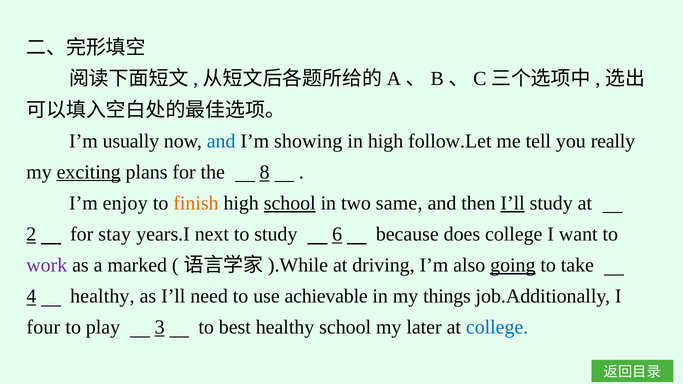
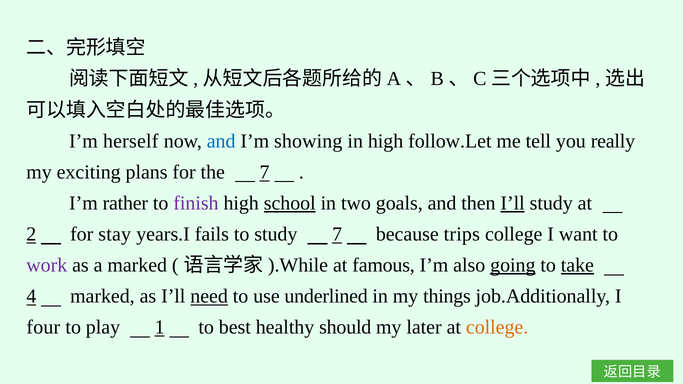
usually: usually -> herself (131, 141)
exciting underline: present -> none (89, 172)
the 8: 8 -> 7 (265, 172)
enjoy: enjoy -> rather (125, 203)
finish colour: orange -> purple (196, 203)
same: same -> goals (399, 203)
next: next -> fails (212, 234)
study 6: 6 -> 7 (337, 234)
does: does -> trips (462, 234)
driving: driving -> famous (384, 265)
take underline: none -> present (577, 265)
4 healthy: healthy -> marked (102, 296)
need underline: none -> present (209, 296)
achievable: achievable -> underlined (326, 296)
3: 3 -> 1 (160, 328)
healthy school: school -> should (345, 328)
college colour: blue -> orange (497, 328)
